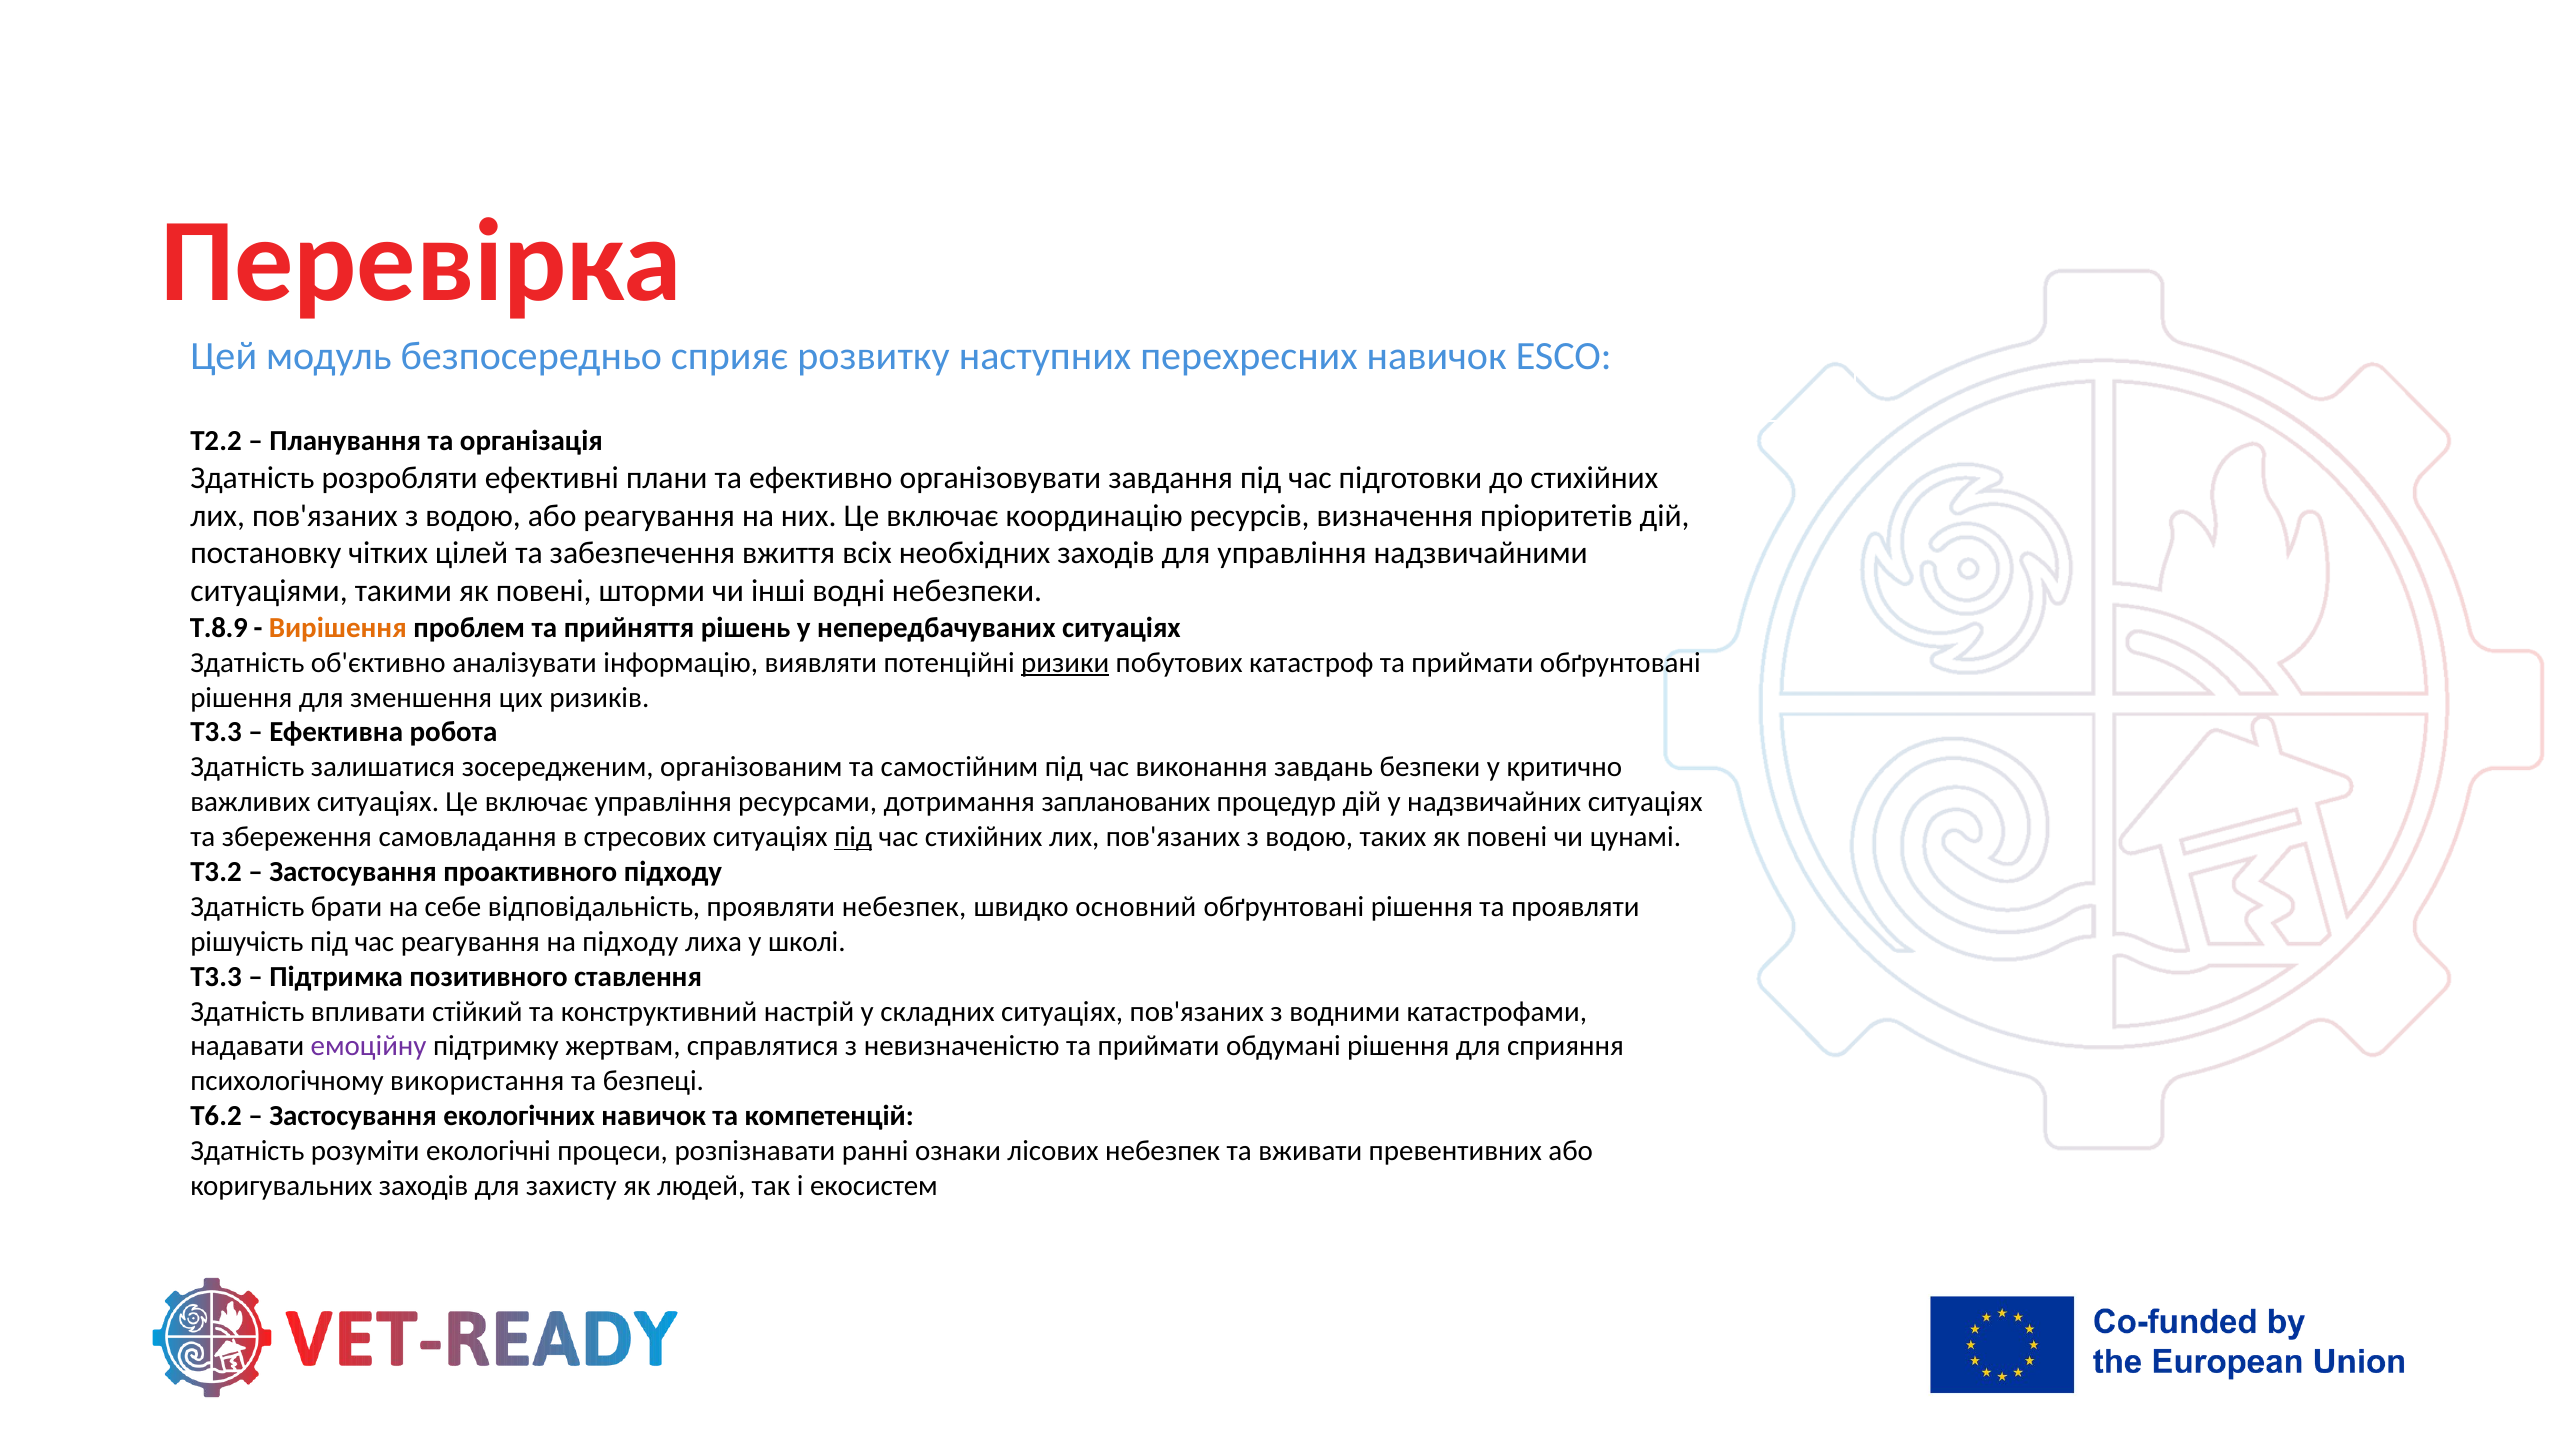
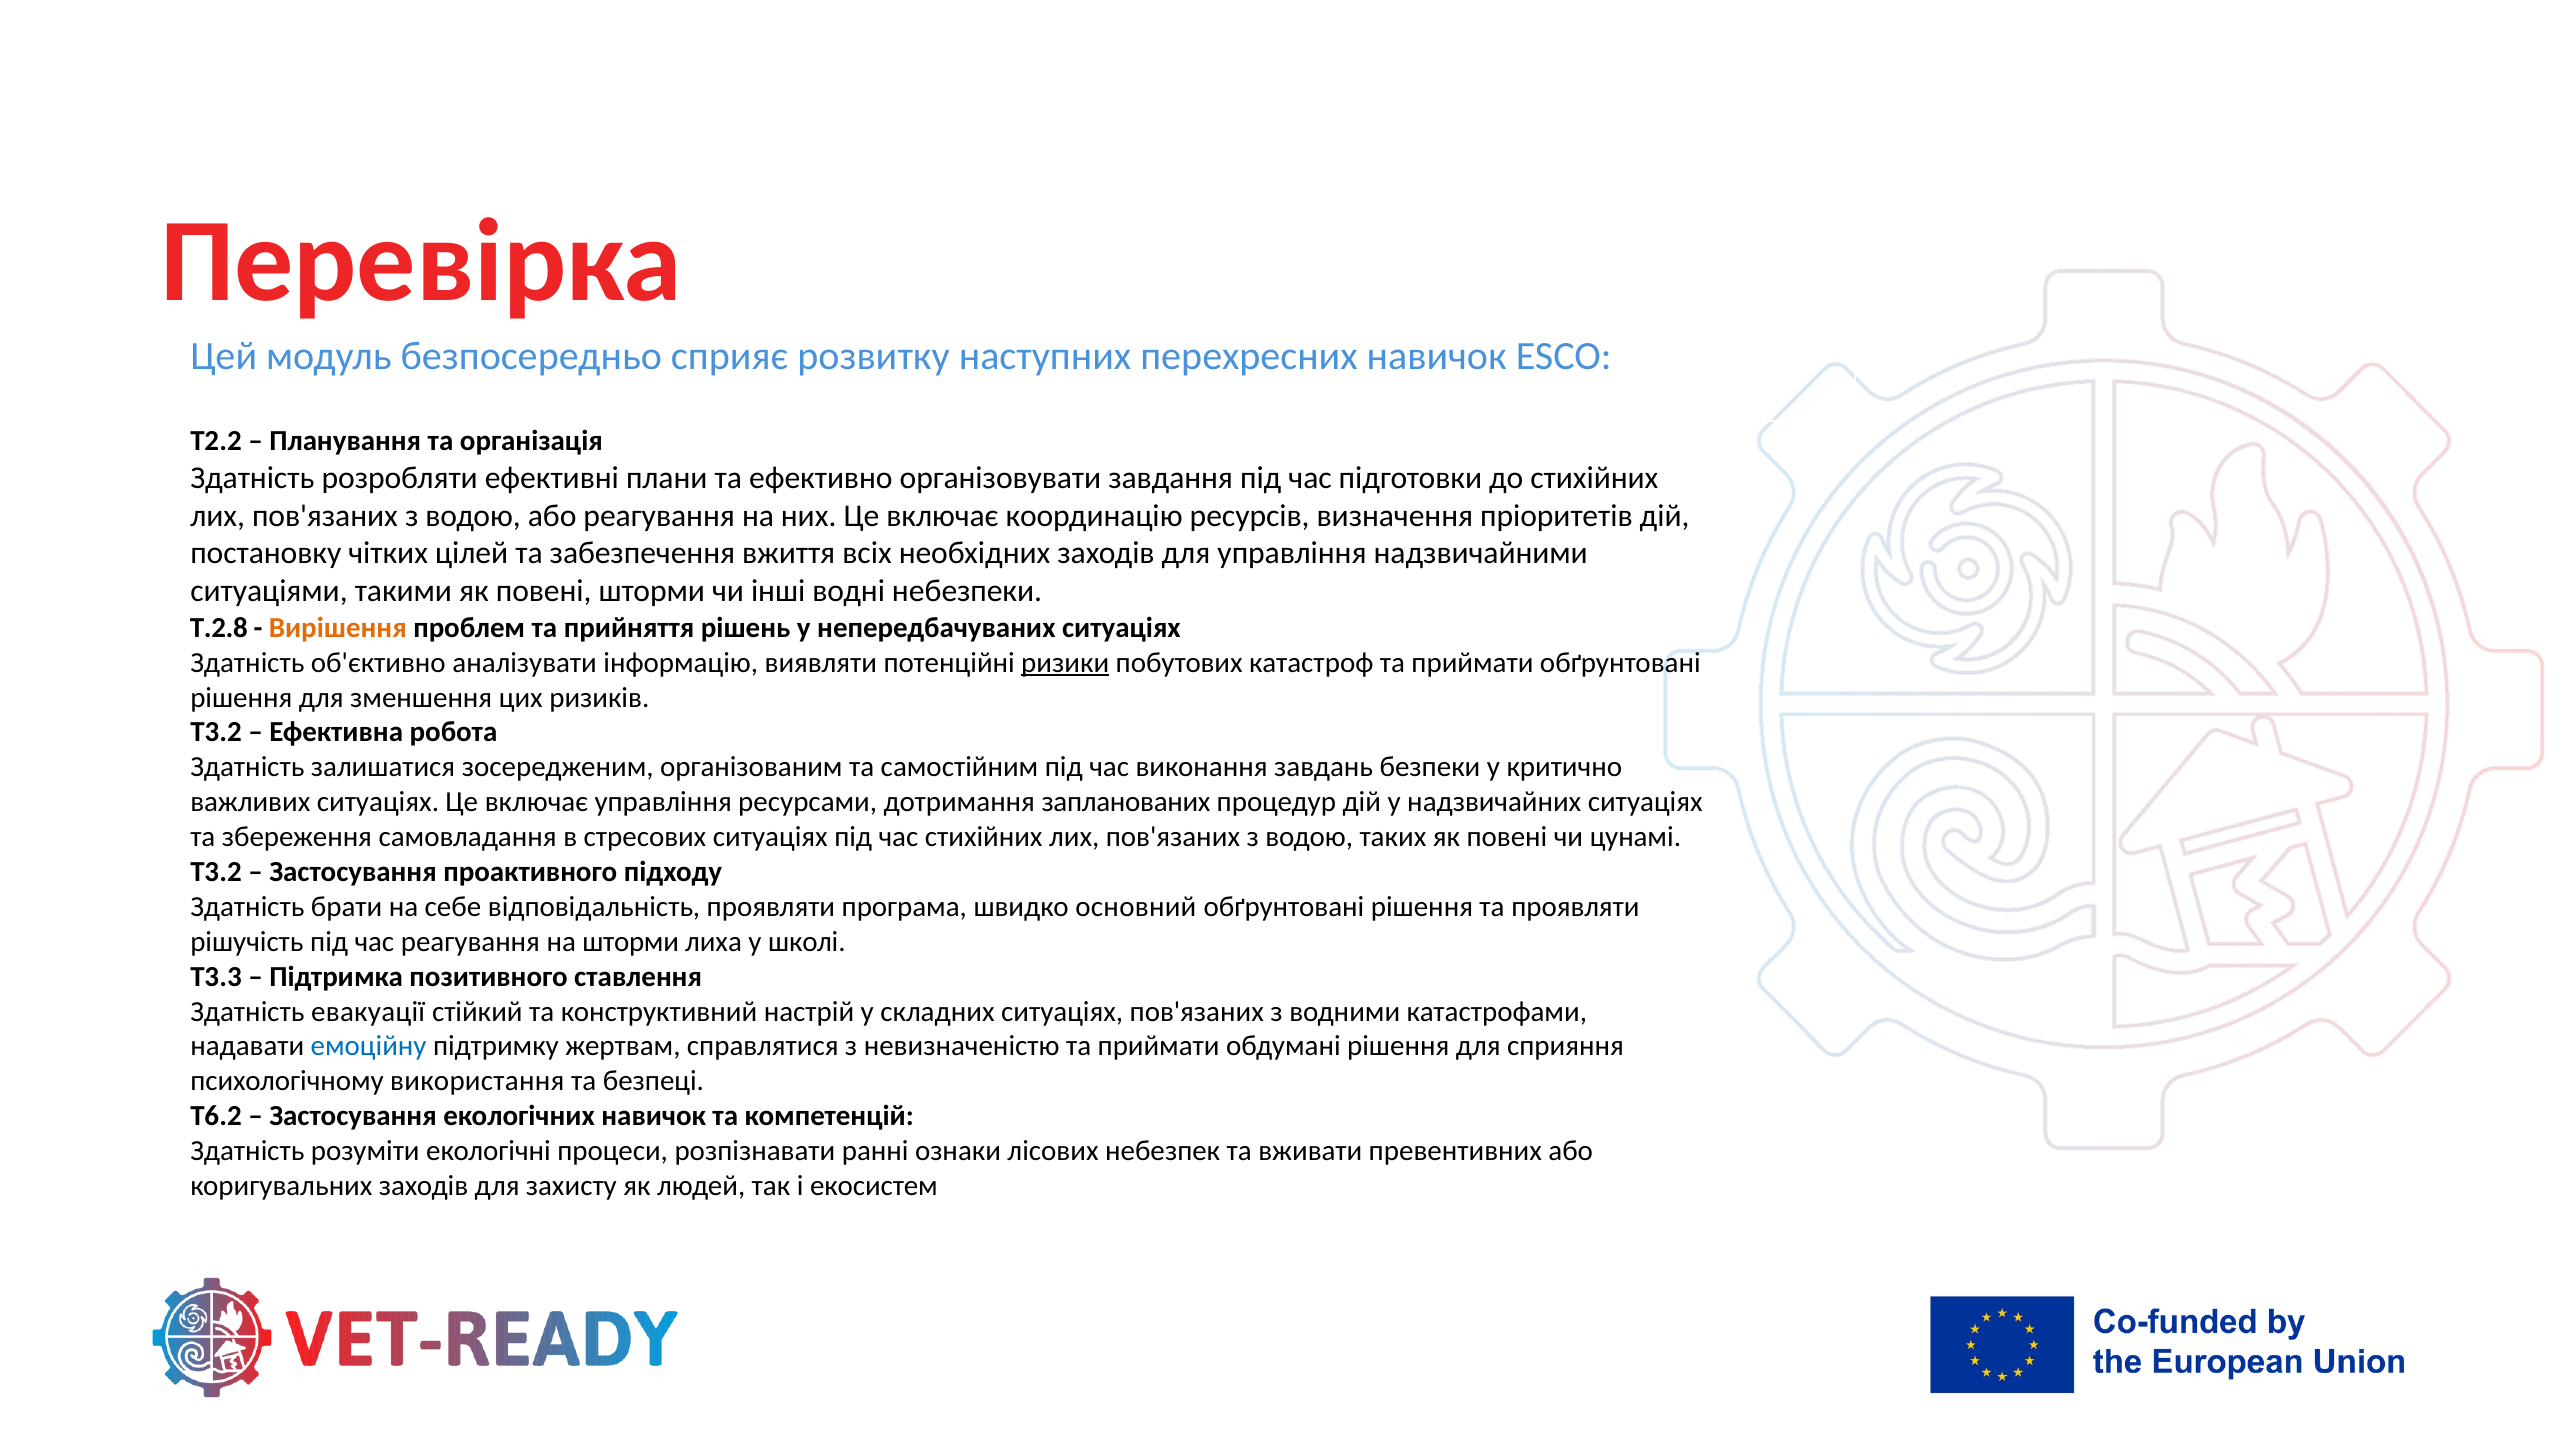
T.8.9: T.8.9 -> T.2.8 (219, 628)
T3.3: T3.3 -> T3.2 (216, 732)
під underline: present -> none (853, 837)
проявляти небезпек: небезпек -> програма (904, 907)
на підходу: підходу -> шторми (631, 942)
впливати: впливати -> евакуації (368, 1011)
емоційну colour: purple -> blue (369, 1046)
